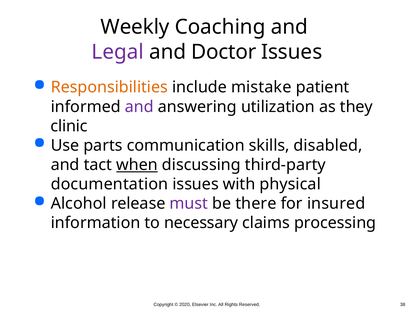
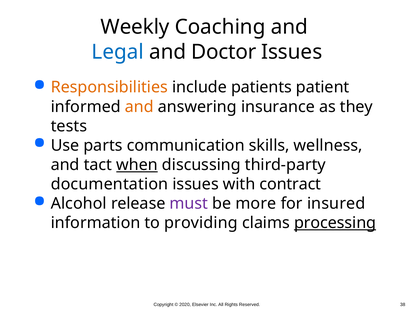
Legal colour: purple -> blue (118, 52)
mistake: mistake -> patients (261, 87)
and colour: purple -> orange (139, 107)
utilization: utilization -> insurance (278, 107)
clinic: clinic -> tests (69, 126)
disabled: disabled -> wellness (328, 145)
physical: physical -> contract (290, 184)
there: there -> more (256, 203)
necessary: necessary -> providing (201, 222)
processing underline: none -> present (335, 222)
